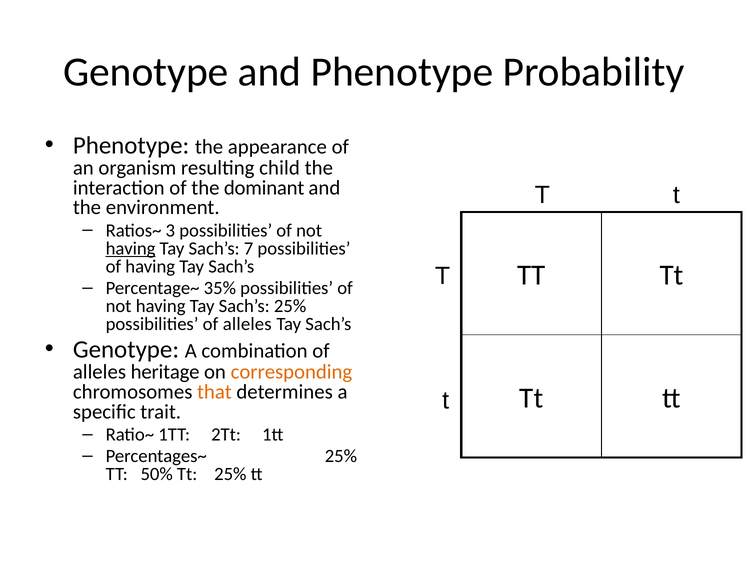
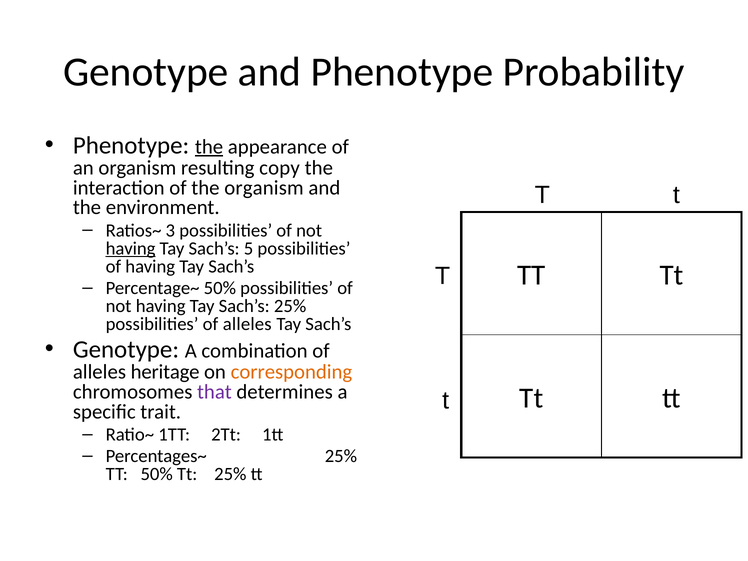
the underline: none -> present (209, 147)
child: child -> copy (280, 168)
the dominant: dominant -> organism (264, 188)
7: 7 -> 5 (249, 248)
Percentage~ 35%: 35% -> 50% (220, 288)
that colour: orange -> purple (214, 392)
